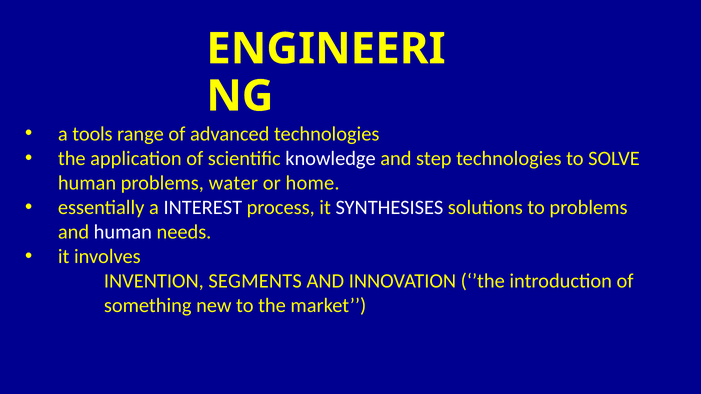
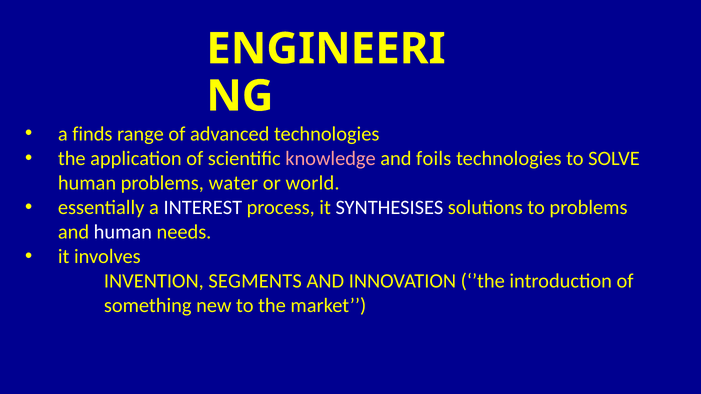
tools: tools -> finds (92, 134)
knowledge colour: white -> pink (330, 159)
step: step -> foils (434, 159)
home: home -> world (313, 183)
